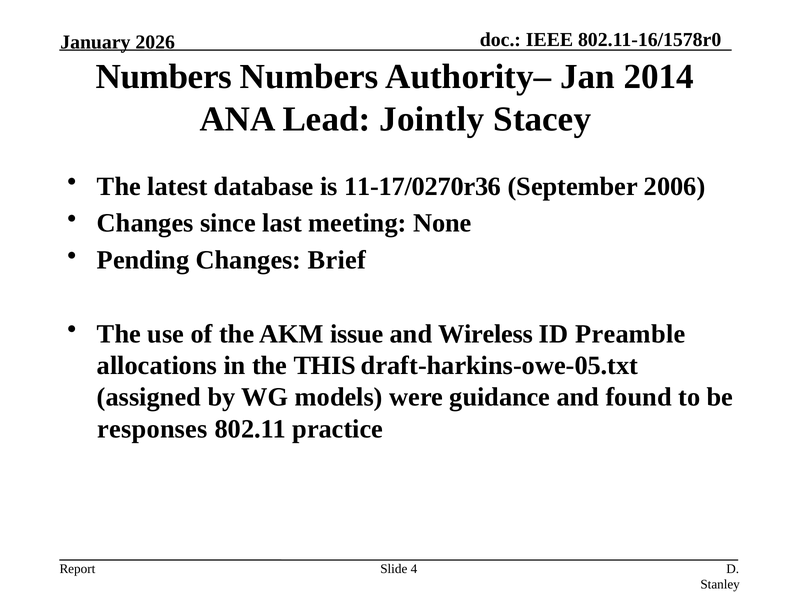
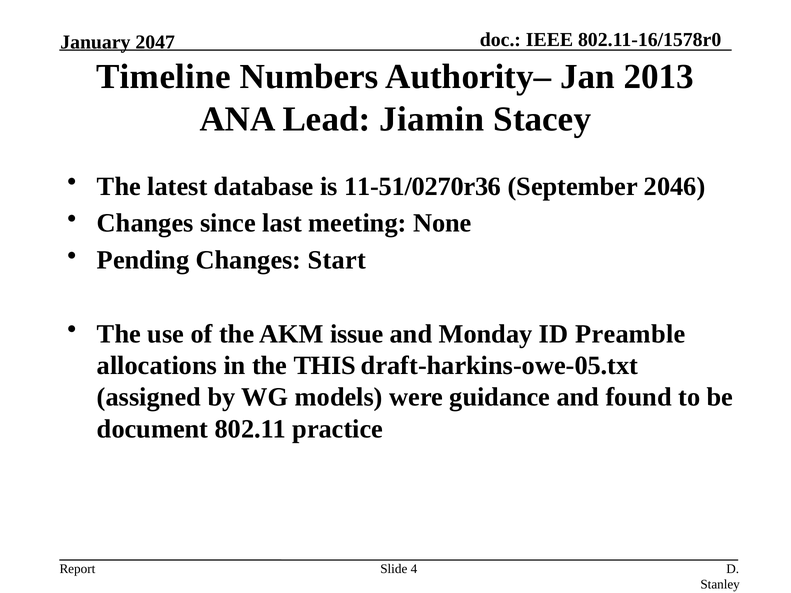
2026: 2026 -> 2047 (155, 42)
Numbers: Numbers -> Timeline (164, 77)
2014: 2014 -> 2013 (659, 77)
Jointly: Jointly -> Jiamin (432, 119)
11-17/0270r36: 11-17/0270r36 -> 11-51/0270r36 (423, 186)
2006: 2006 -> 2046 (675, 186)
Brief: Brief -> Start (337, 260)
Wireless: Wireless -> Monday (486, 334)
responses: responses -> document (153, 429)
